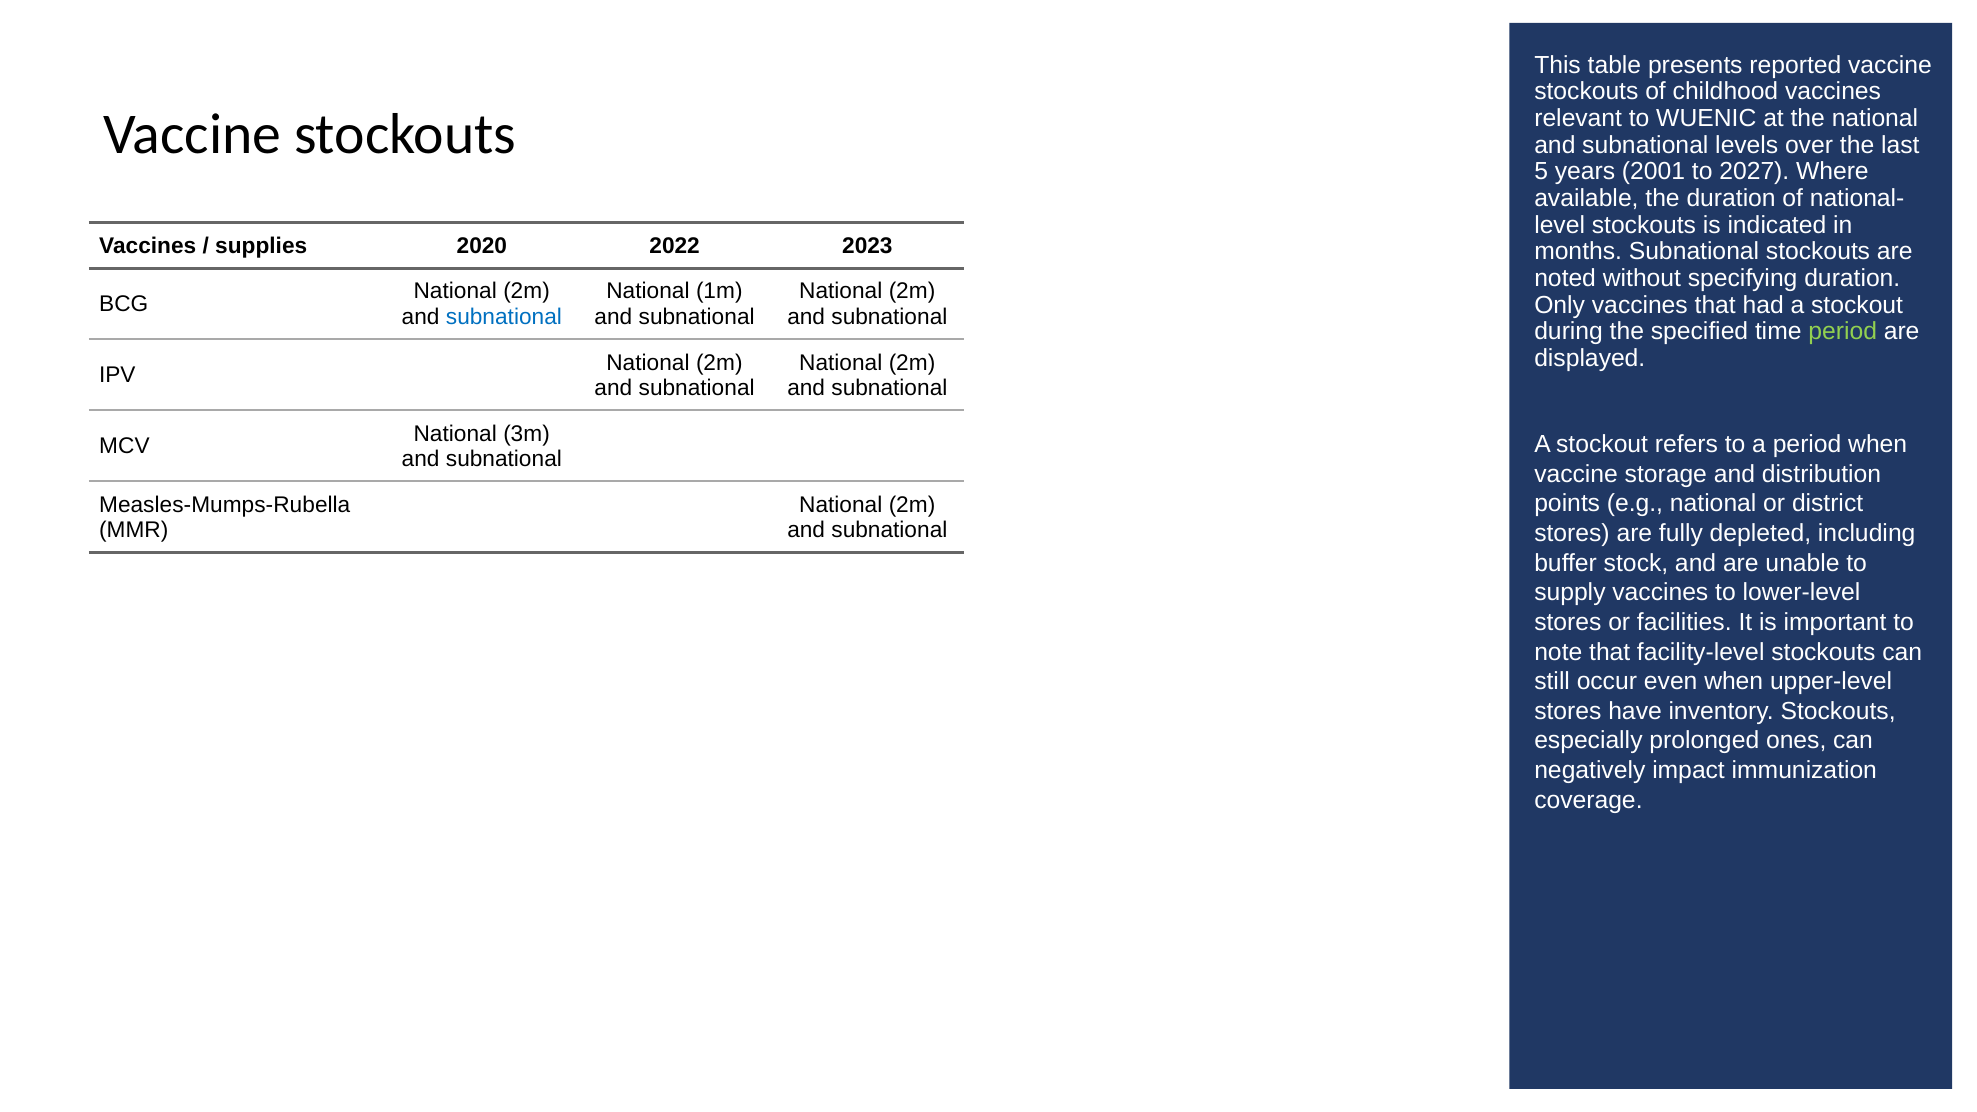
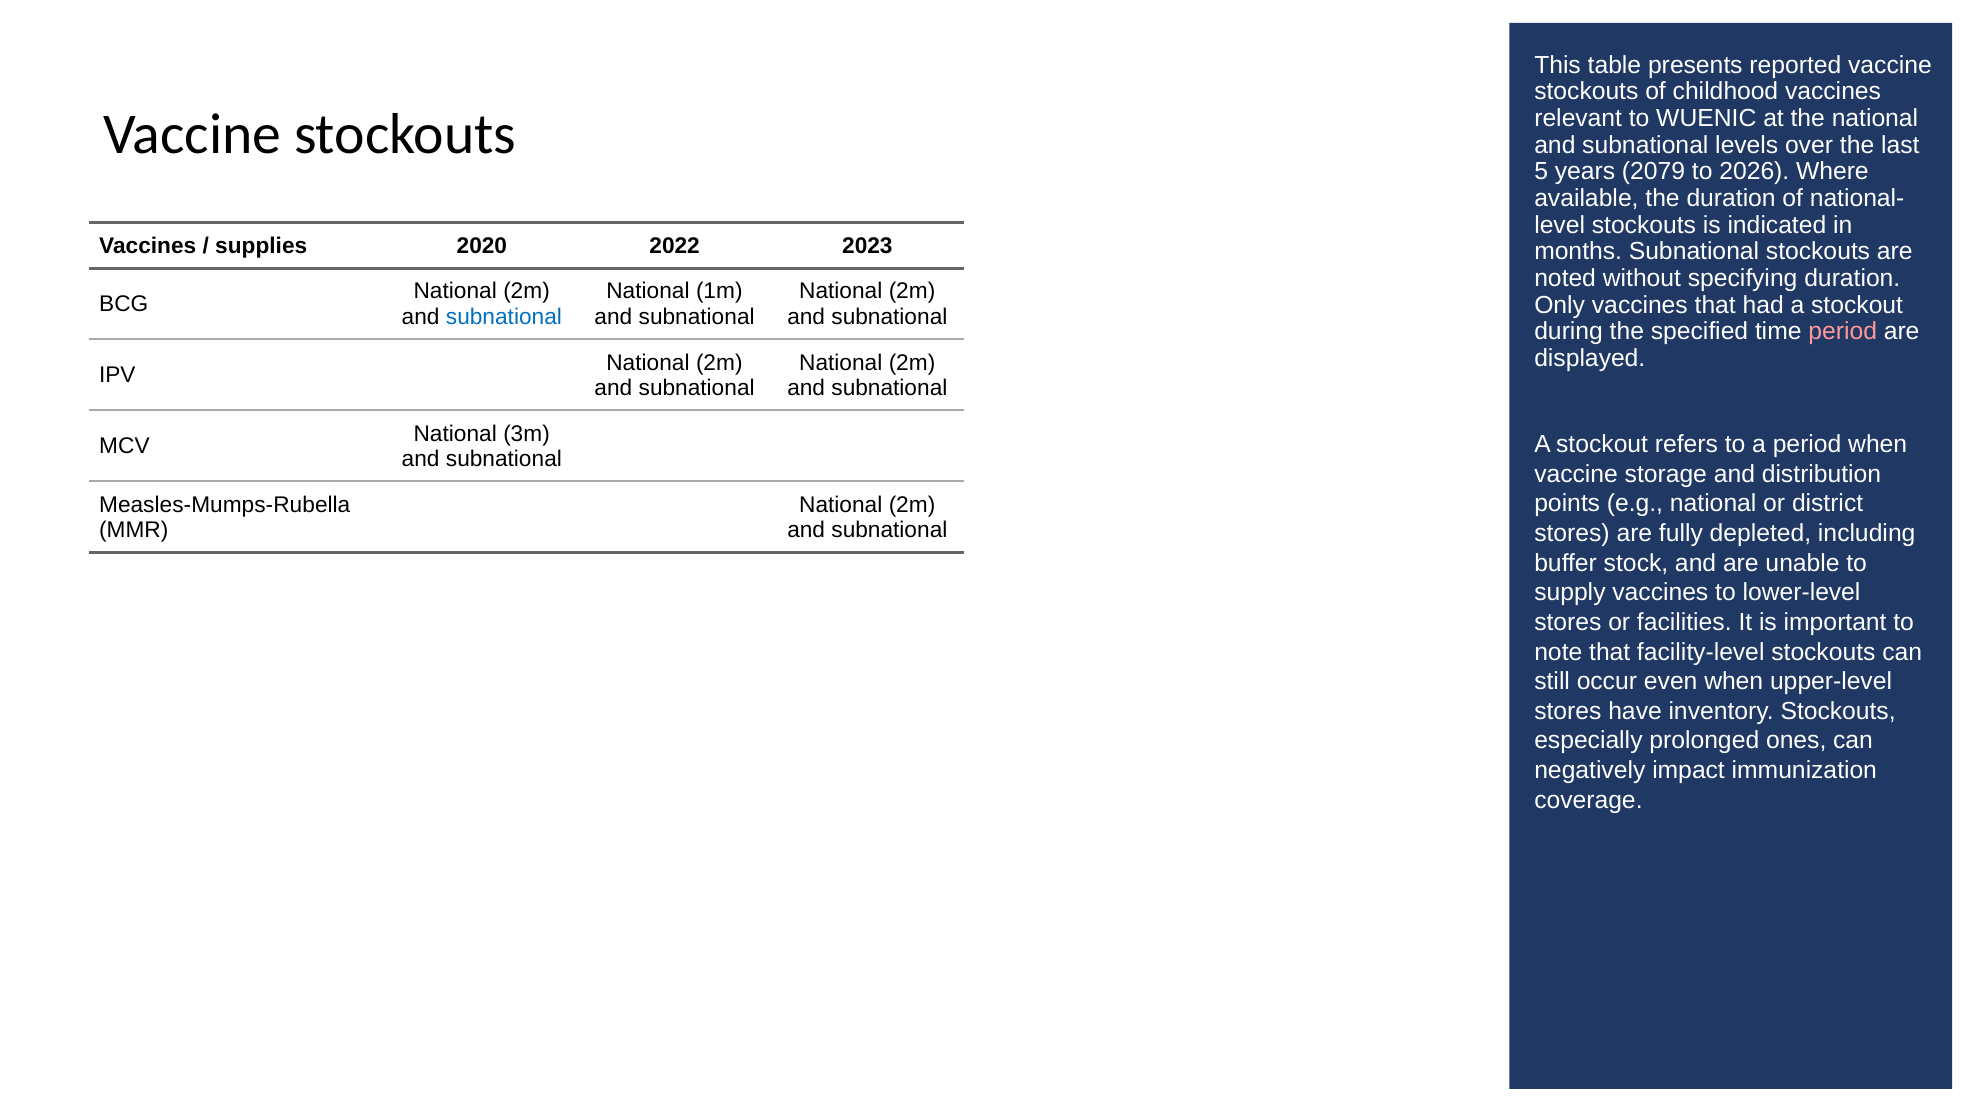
2001: 2001 -> 2079 (1654, 172)
2027: 2027 -> 2026 (1754, 172)
period colour: light green -> pink (1843, 332)
